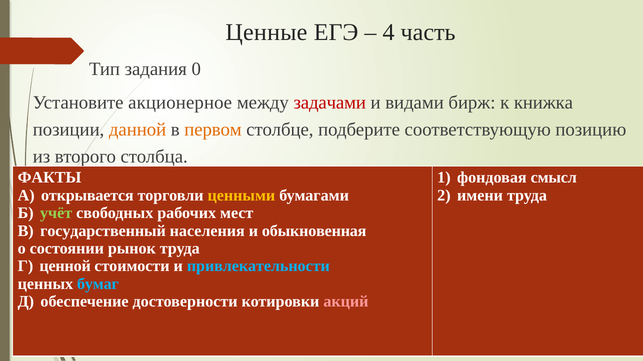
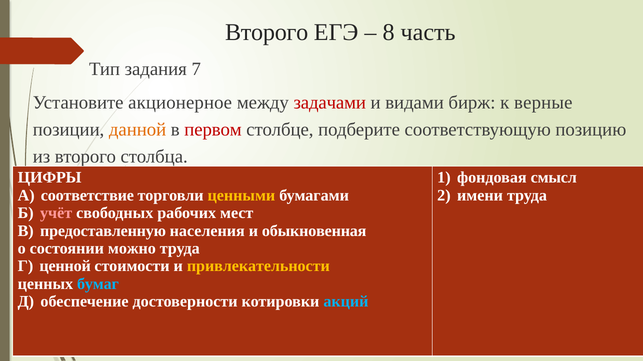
Ценные: Ценные -> Второго (267, 32)
4: 4 -> 8 (389, 32)
0: 0 -> 7 (196, 69)
книжка: книжка -> верные (543, 103)
первом colour: orange -> red (213, 130)
ФАКТЫ: ФАКТЫ -> ЦИФРЫ (50, 178)
открывается: открывается -> соответствие (87, 196)
учёт colour: light green -> pink (56, 213)
государственный: государственный -> предоставленную (103, 231)
рынок: рынок -> можно (132, 249)
привлекательности colour: light blue -> yellow (258, 267)
акций colour: pink -> light blue (346, 302)
